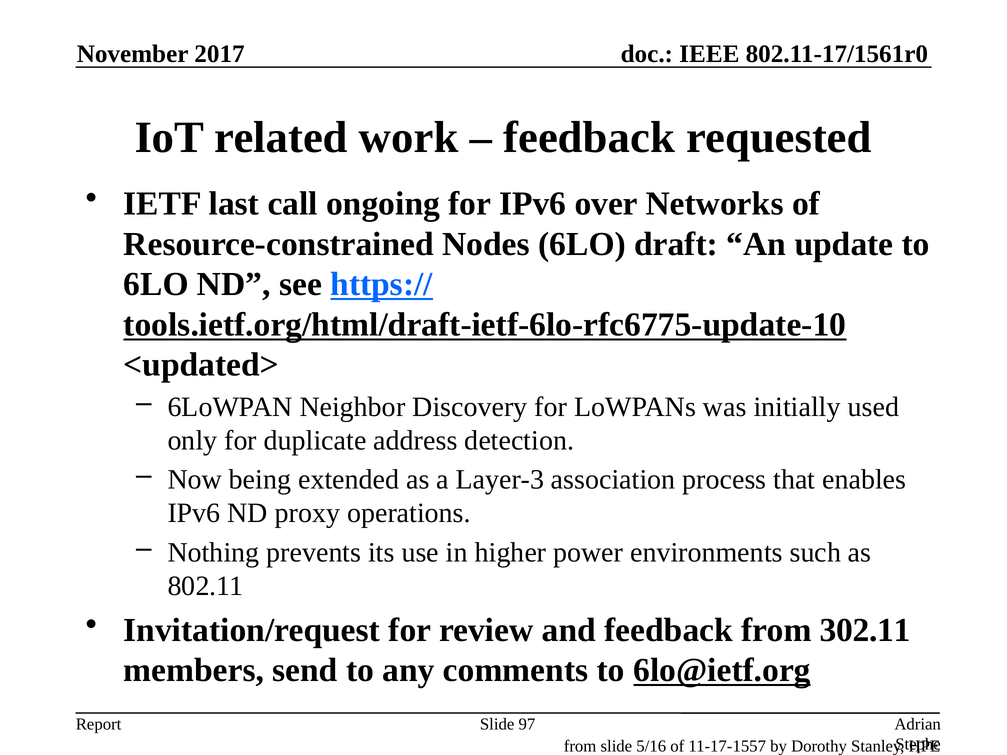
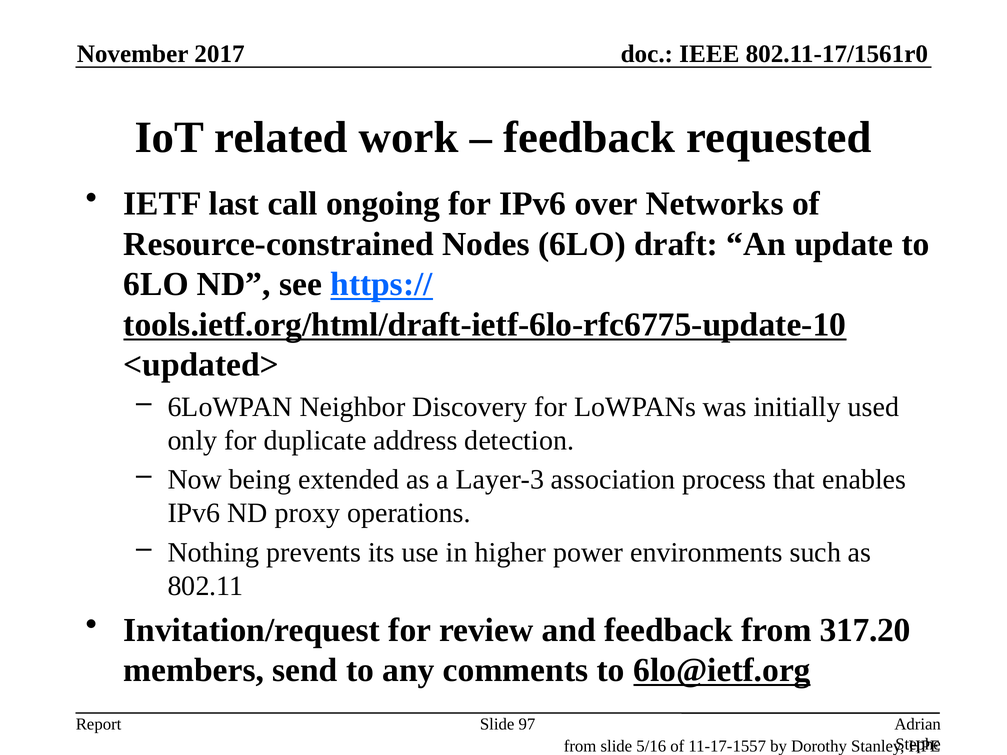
302.11: 302.11 -> 317.20 (865, 630)
